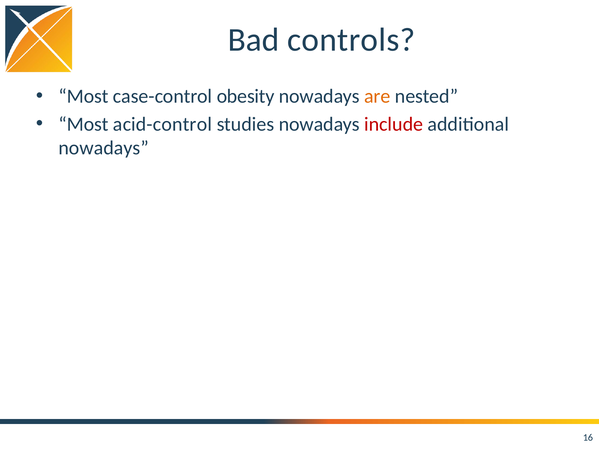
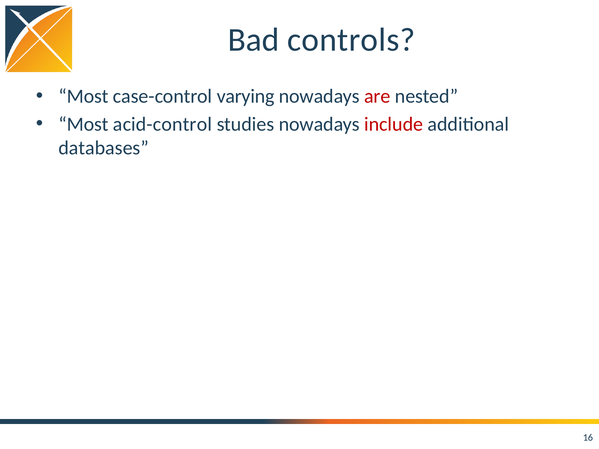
obesity: obesity -> varying (246, 96)
are colour: orange -> red (377, 96)
nowadays: nowadays -> databases (104, 148)
